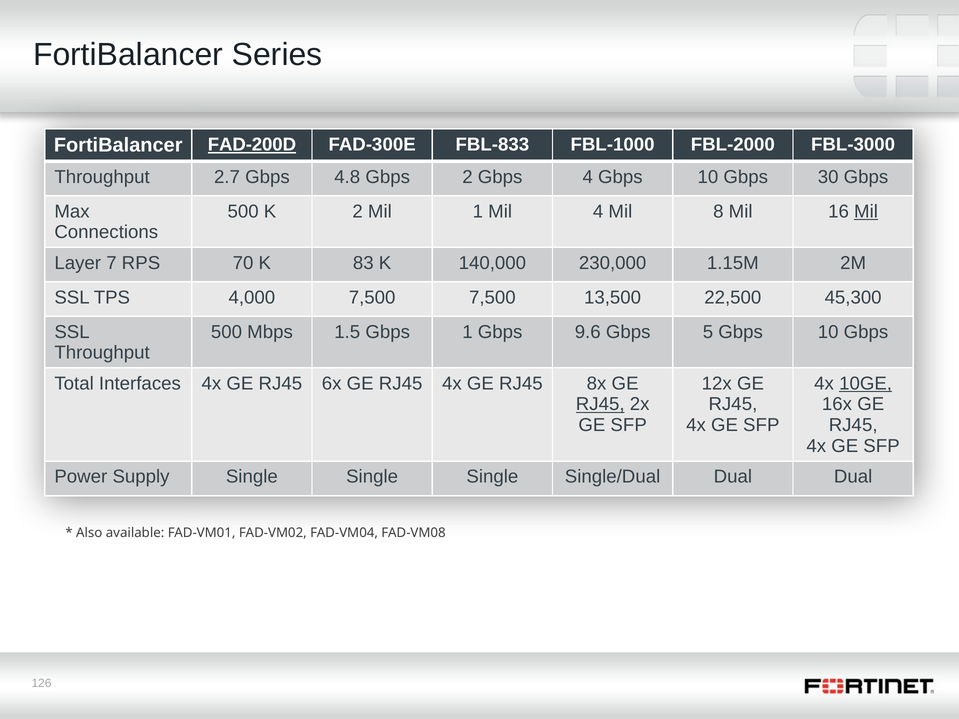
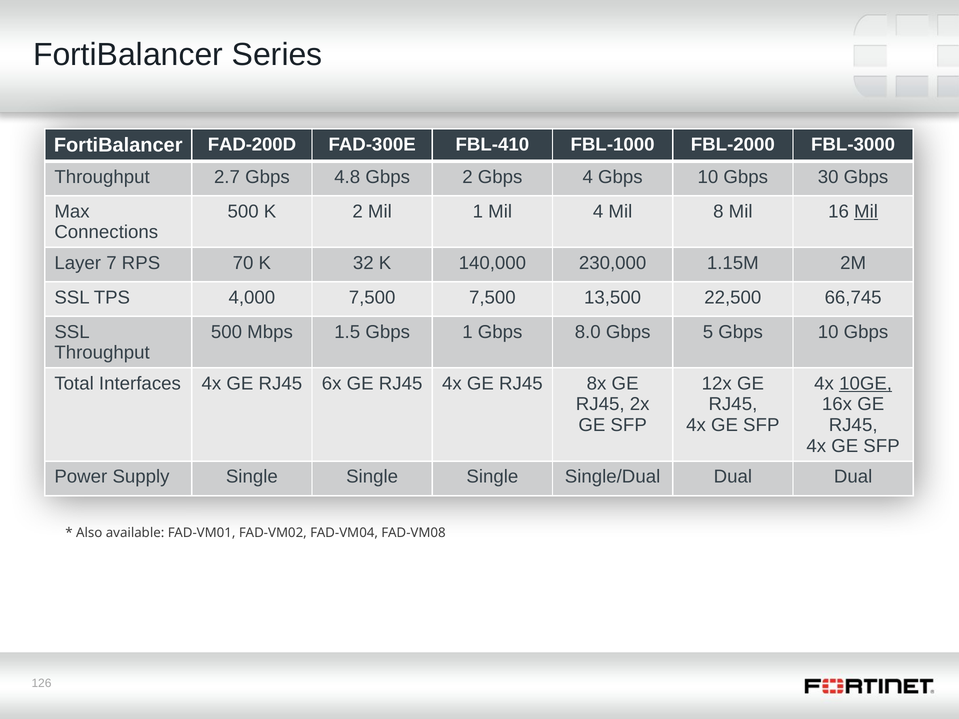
FAD-200D underline: present -> none (252, 145)
FBL-833: FBL-833 -> FBL-410 (492, 145)
83: 83 -> 32 (363, 263)
45,300: 45,300 -> 66,745 (853, 297)
9.6: 9.6 -> 8.0 (588, 332)
RJ45 underline: present -> none (600, 404)
